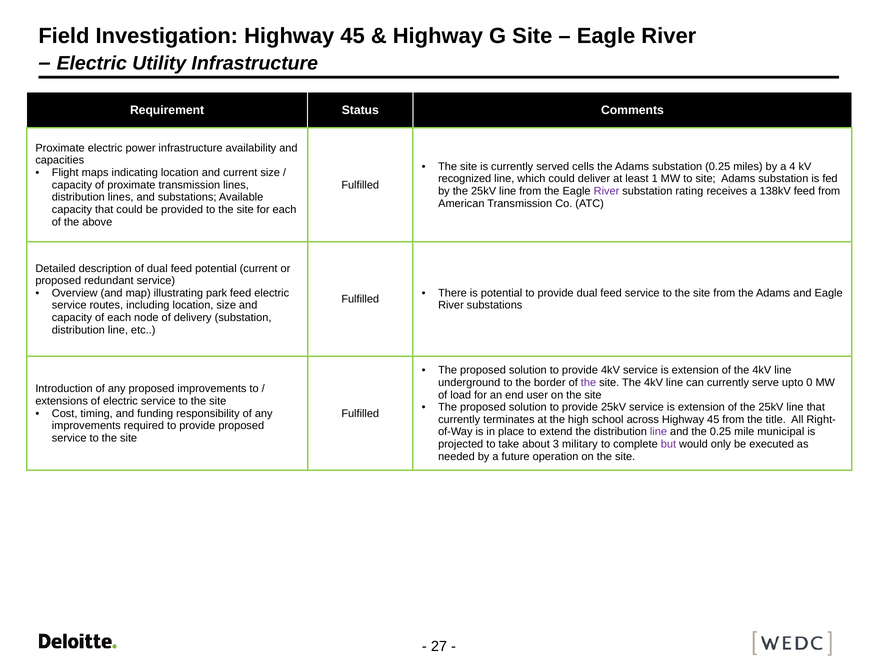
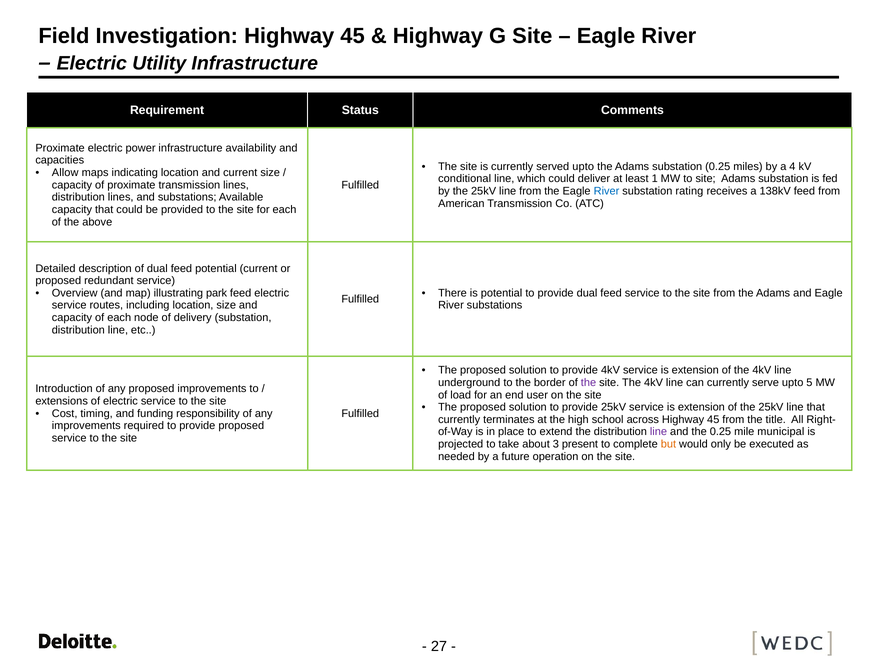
served cells: cells -> upto (583, 166)
Flight: Flight -> Allow (65, 172)
recognized: recognized -> conditional (465, 179)
River colour: purple -> blue (607, 191)
0: 0 -> 5 (809, 382)
military: military -> present (580, 444)
but colour: purple -> orange (668, 444)
